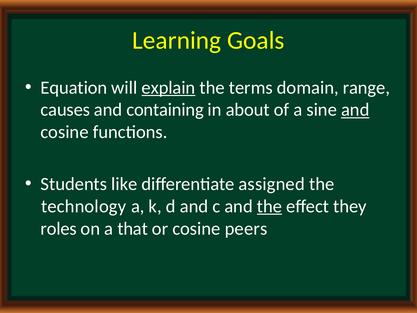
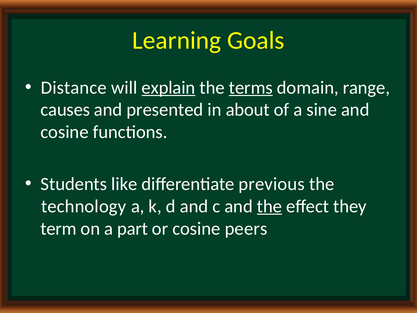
Equation: Equation -> Distance (74, 87)
terms underline: none -> present (251, 87)
containing: containing -> presented (165, 110)
and underline: present -> none (355, 110)
assigned: assigned -> previous (272, 184)
roles: roles -> term (59, 228)
that: that -> part (133, 228)
